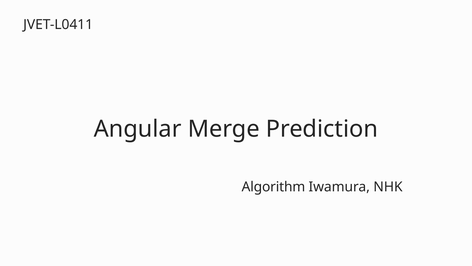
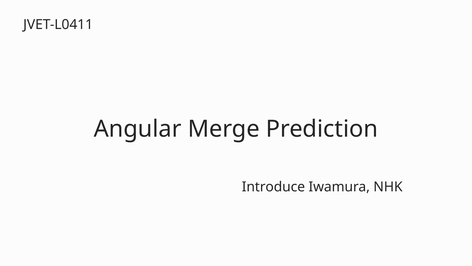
Algorithm: Algorithm -> Introduce (273, 186)
